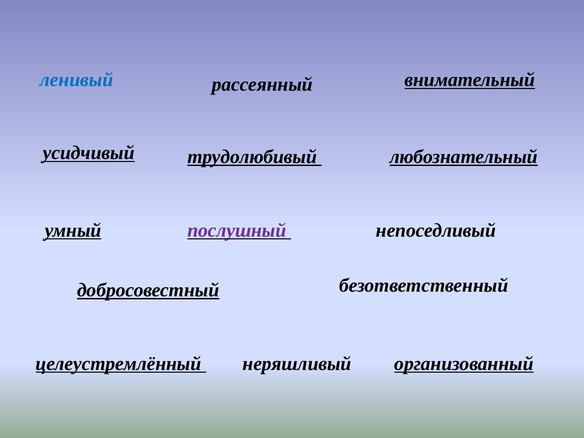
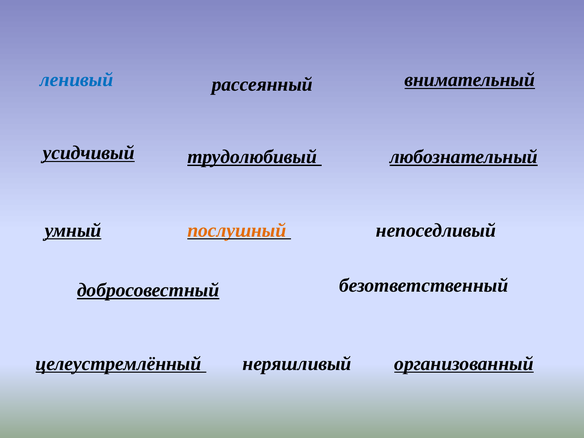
послушный colour: purple -> orange (237, 230)
